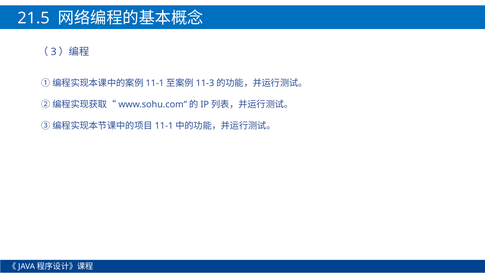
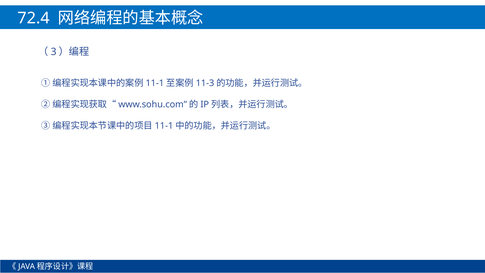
21.5: 21.5 -> 72.4 (34, 18)
